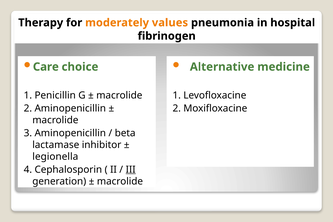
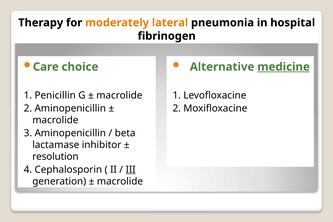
values: values -> lateral (170, 23)
medicine underline: none -> present (284, 67)
legionella: legionella -> resolution (55, 157)
